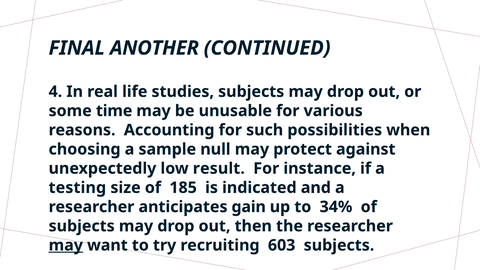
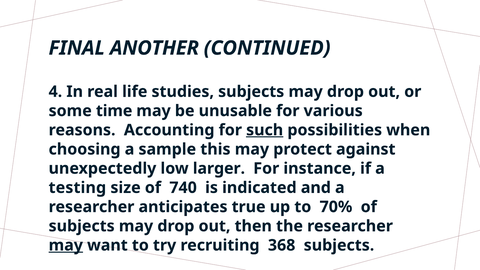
such underline: none -> present (265, 130)
null: null -> this (215, 149)
result: result -> larger (219, 168)
185: 185 -> 740 (183, 188)
gain: gain -> true (249, 207)
34%: 34% -> 70% (336, 207)
603: 603 -> 368 (282, 245)
